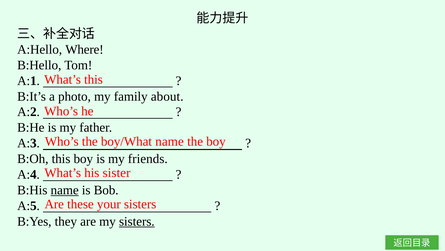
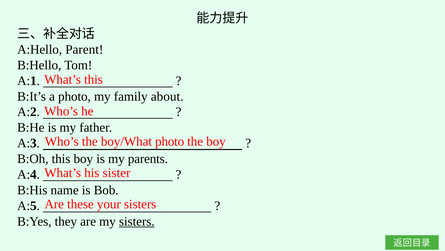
Where: Where -> Parent (84, 49)
boy/What name: name -> photo (170, 141)
friends: friends -> parents (148, 158)
name underline: present -> none (65, 190)
